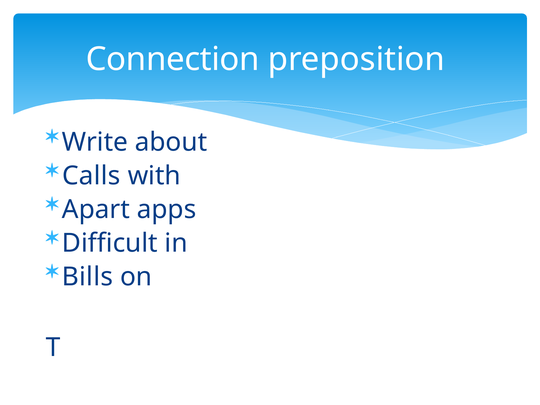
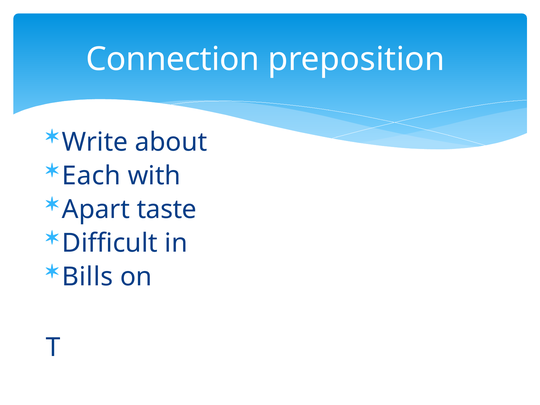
Calls: Calls -> Each (91, 176)
apps: apps -> taste (167, 209)
